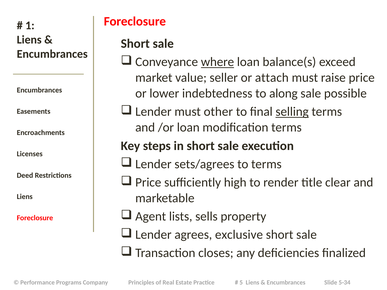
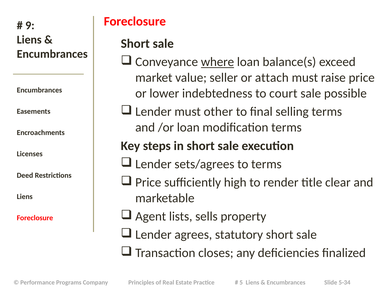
1: 1 -> 9 (30, 25)
along: along -> court (283, 94)
selling underline: present -> none (292, 112)
exclusive: exclusive -> statutory (239, 235)
